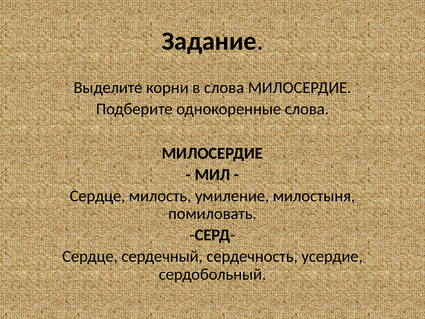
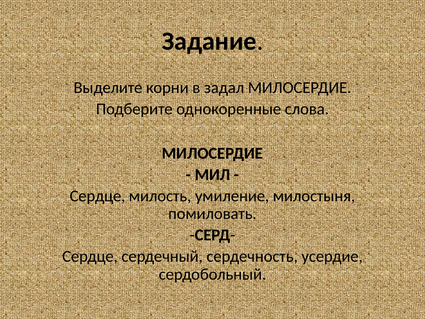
в слова: слова -> задал (224, 88)
